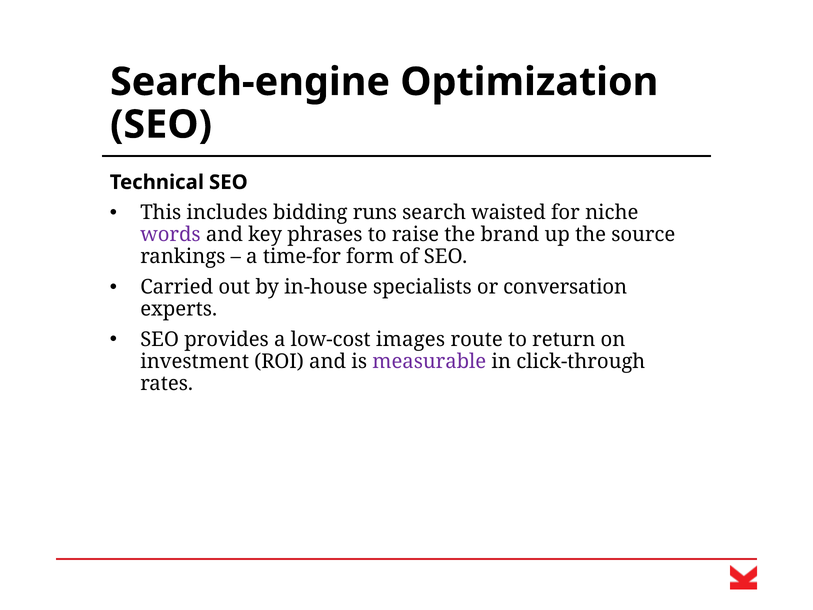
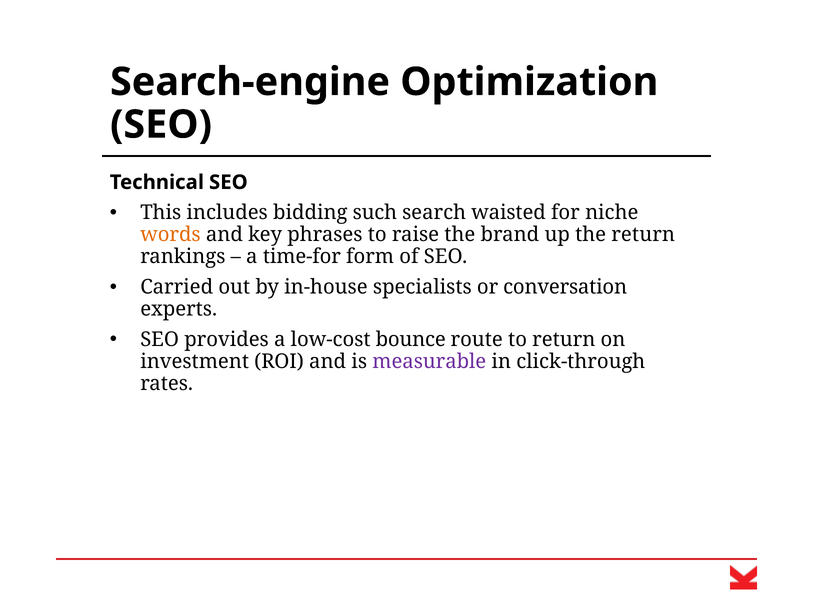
runs: runs -> such (375, 213)
words colour: purple -> orange (170, 235)
the source: source -> return (643, 235)
images: images -> bounce (411, 339)
